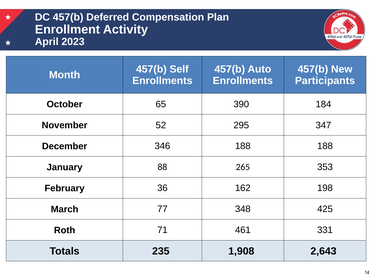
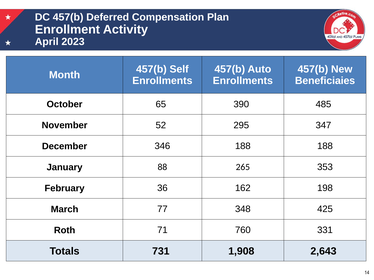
Participants: Participants -> Beneficiaies (325, 81)
184: 184 -> 485 (323, 104)
461: 461 -> 760 (243, 231)
235: 235 -> 731 (161, 252)
